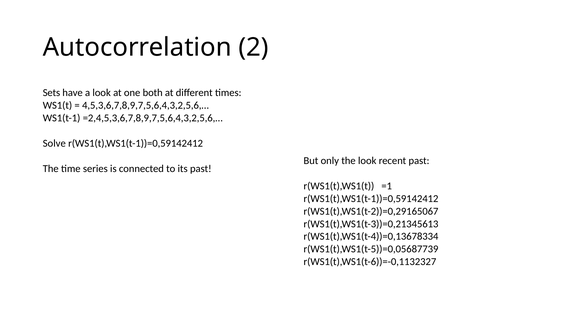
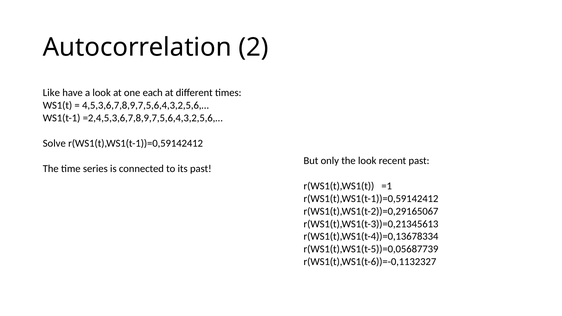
Sets: Sets -> Like (51, 93)
both: both -> each (153, 93)
